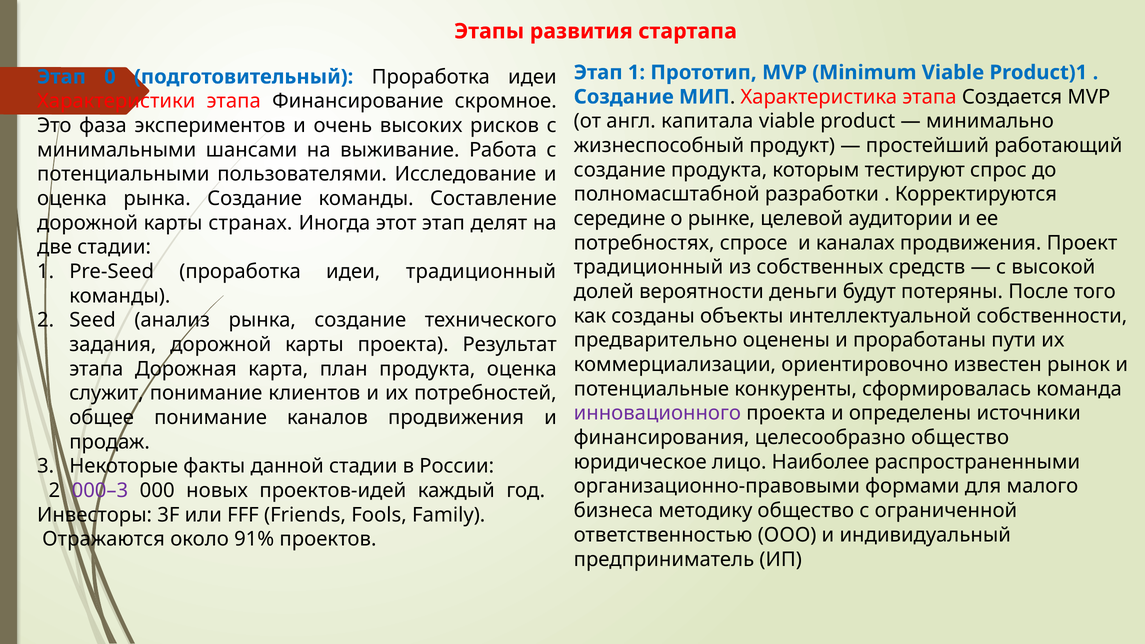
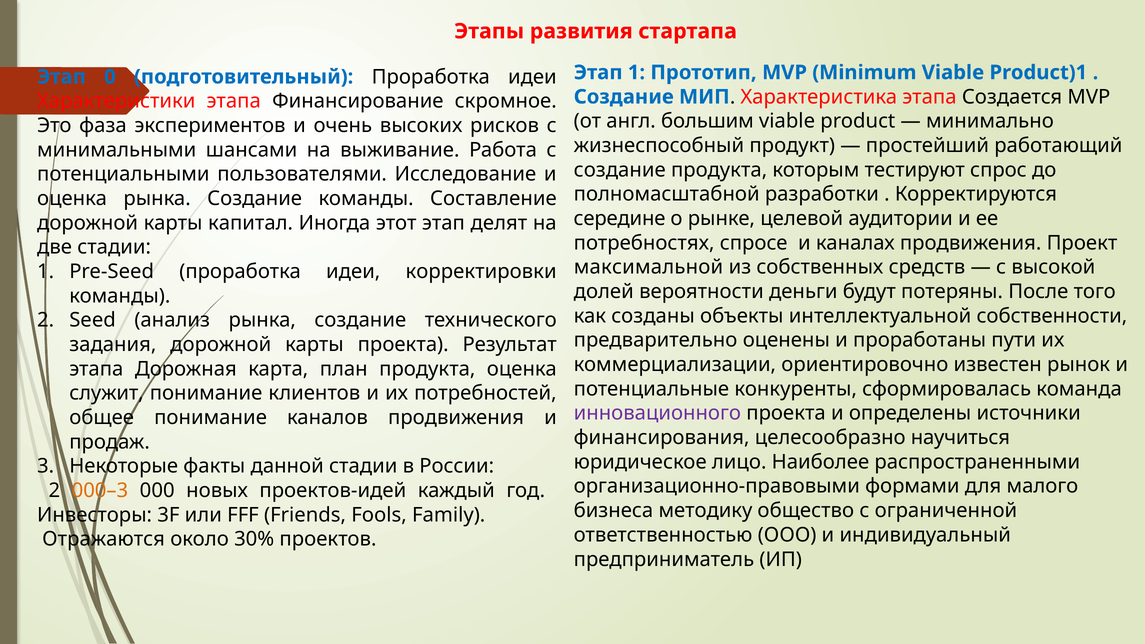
капитала: капитала -> большим (707, 121)
странах: странах -> капитал (251, 223)
традиционный: традиционный -> максимальной (648, 267)
идеи традиционный: традиционный -> корректировки (481, 272)
целесообразно общество: общество -> научиться (960, 438)
000–3 colour: purple -> orange (100, 491)
91%: 91% -> 30% (254, 539)
